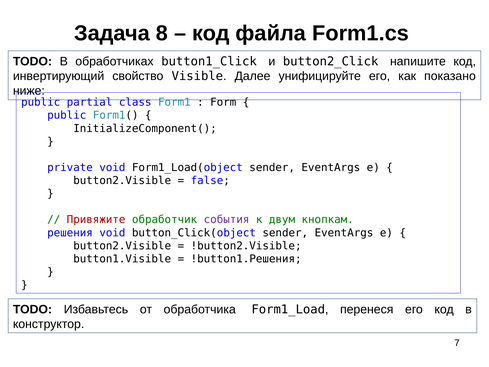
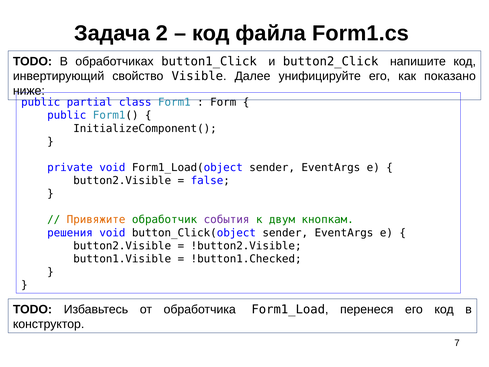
8: 8 -> 2 (162, 33)
Привяжите colour: red -> orange (96, 220)
!button1.Решения: !button1.Решения -> !button1.Checked (246, 259)
